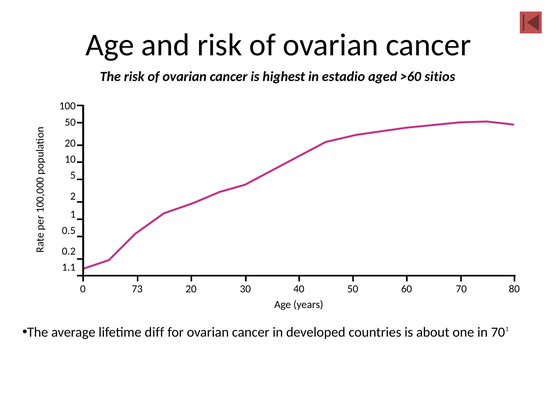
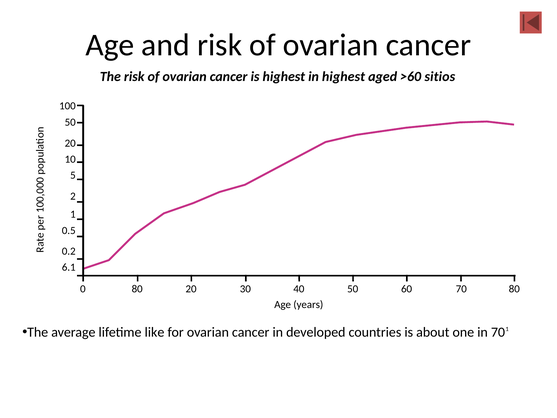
in estadio: estadio -> highest (344, 76)
1.1: 1.1 -> 6.1 (69, 267)
0 73: 73 -> 80 (137, 289)
diff: diff -> like (154, 332)
